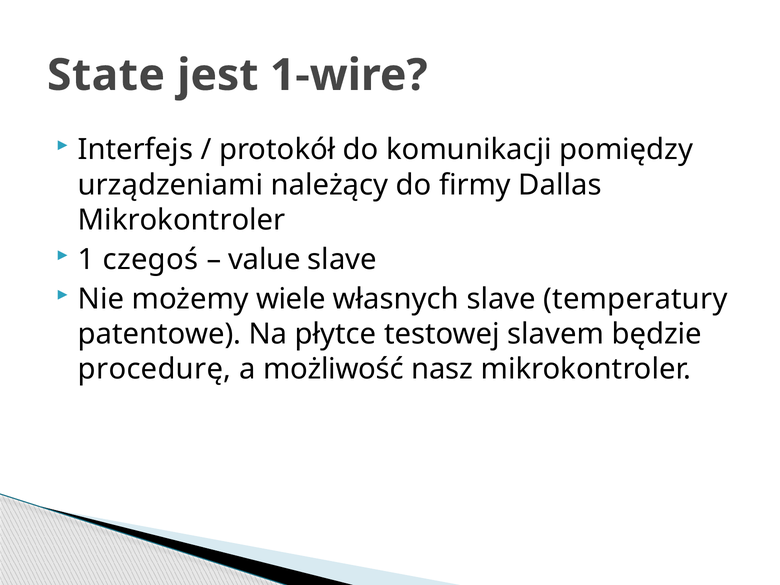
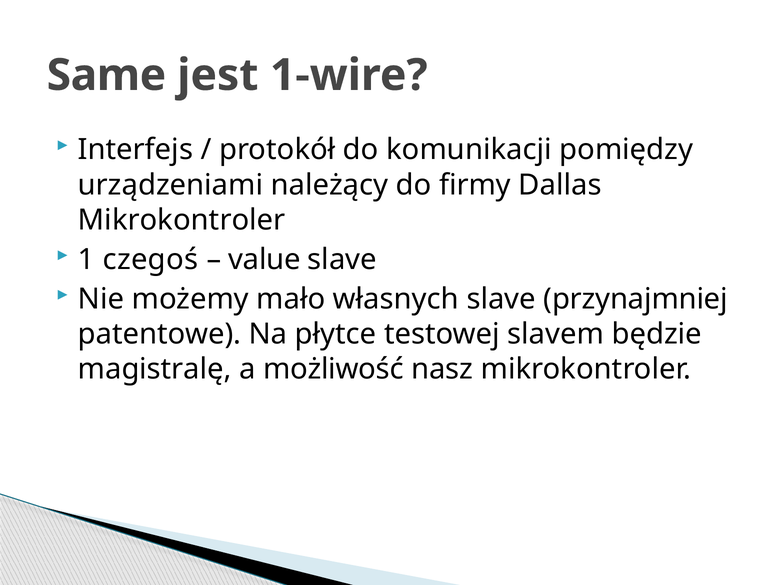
State: State -> Same (106, 75)
wiele: wiele -> mało (291, 299)
temperatury: temperatury -> przynajmniej (636, 299)
procedurę: procedurę -> magistralę (155, 369)
